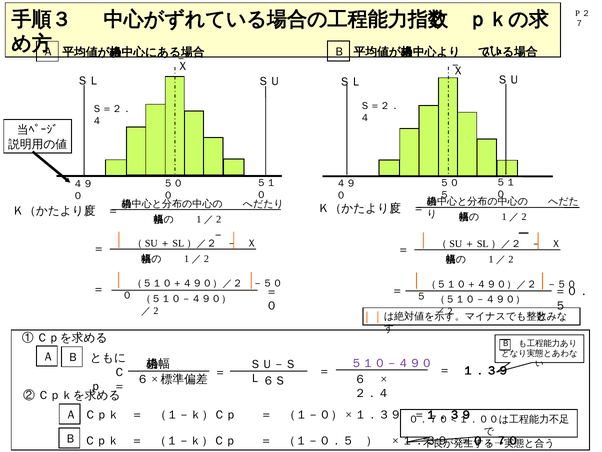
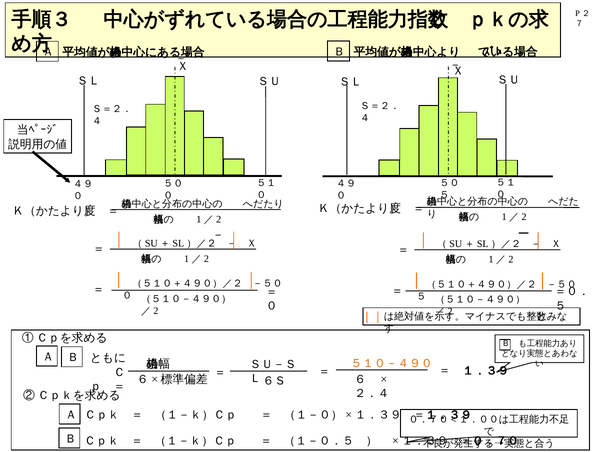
５１０－４９０ colour: purple -> orange (392, 363)
